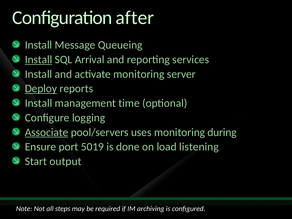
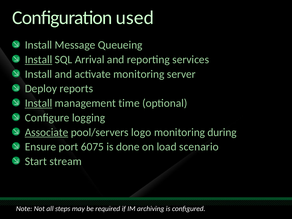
after: after -> used (135, 18)
Deploy underline: present -> none (41, 89)
Install underline: none -> present (39, 103)
uses: uses -> logo (141, 132)
5019: 5019 -> 6075 (92, 147)
listening: listening -> scenario (199, 147)
output: output -> stream (66, 161)
